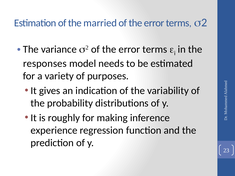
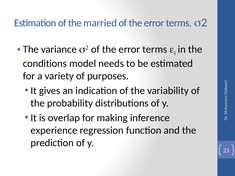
responses: responses -> conditions (45, 64)
roughly: roughly -> overlap (64, 118)
